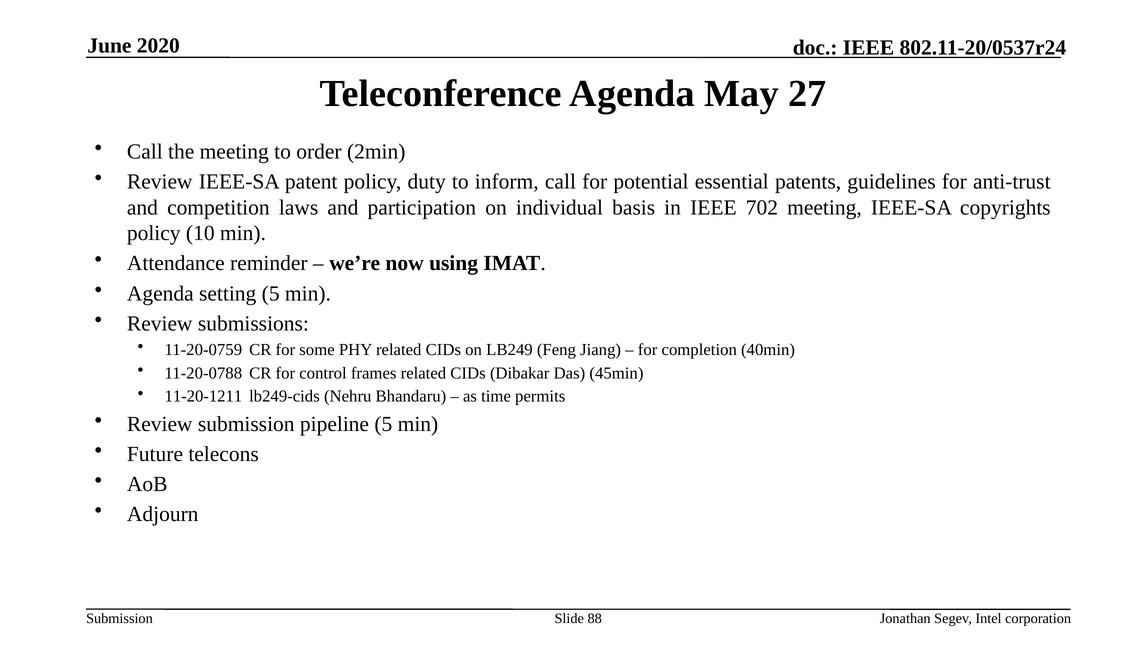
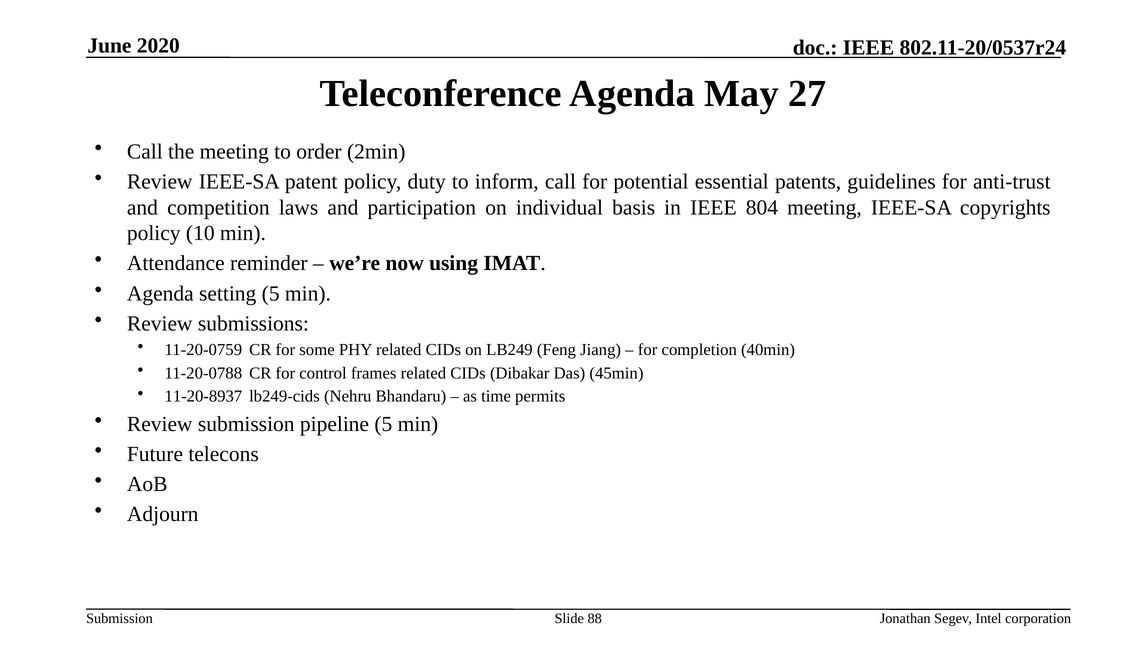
702: 702 -> 804 (762, 208)
11-20-1211: 11-20-1211 -> 11-20-8937 (203, 397)
